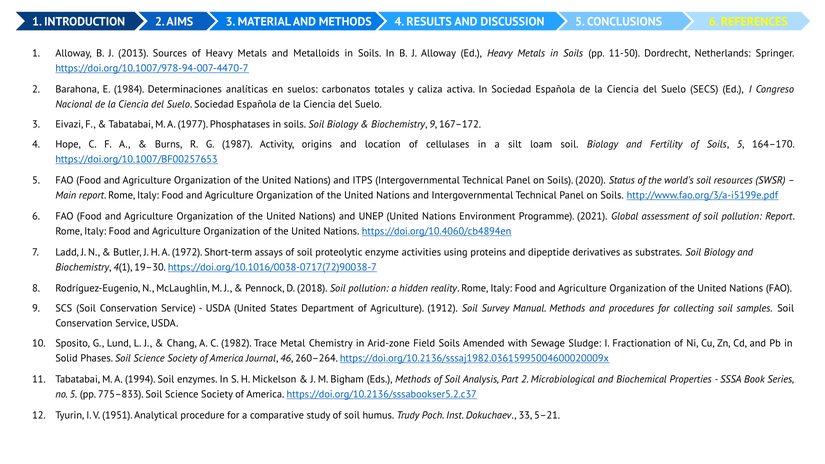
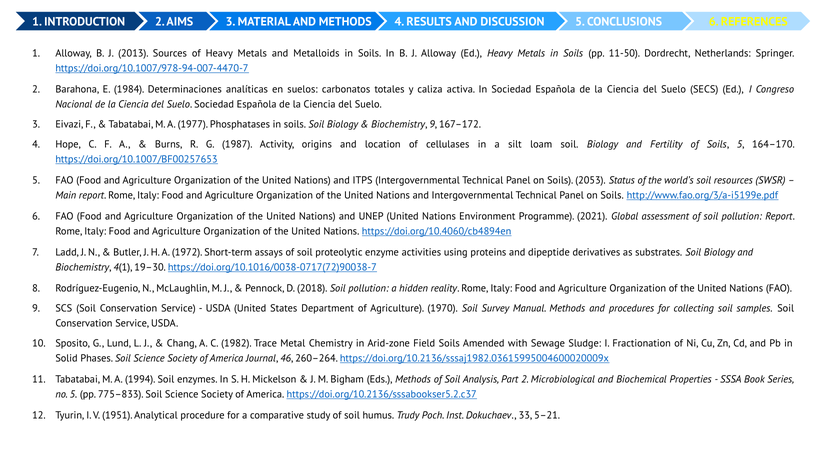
2020: 2020 -> 2053 (590, 180)
1912: 1912 -> 1970 (443, 309)
